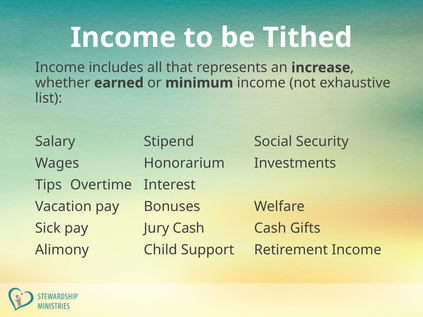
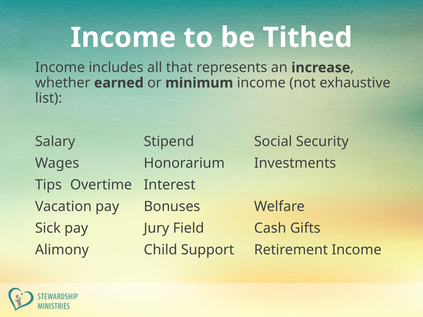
Jury Cash: Cash -> Field (189, 228)
